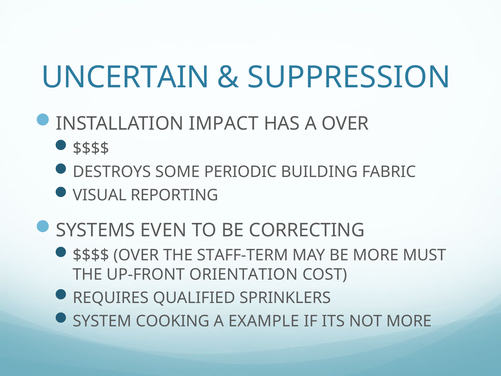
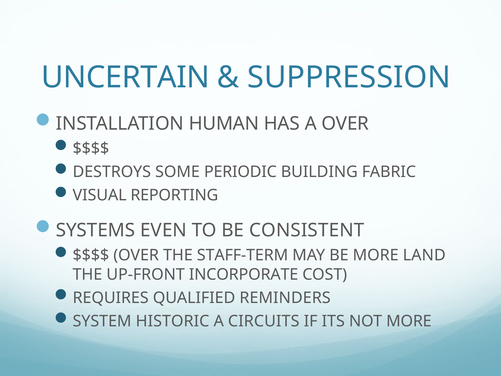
IMPACT: IMPACT -> HUMAN (224, 124)
CORRECTING: CORRECTING -> CONSISTENT (307, 230)
MUST: MUST -> LAND (424, 255)
ORIENTATION: ORIENTATION -> INCORPORATE (244, 274)
SPRINKLERS: SPRINKLERS -> REMINDERS (285, 298)
COOKING: COOKING -> HISTORIC (173, 321)
EXAMPLE: EXAMPLE -> CIRCUITS (264, 321)
